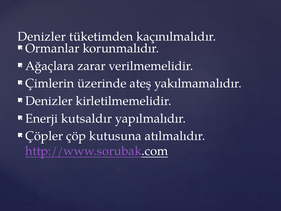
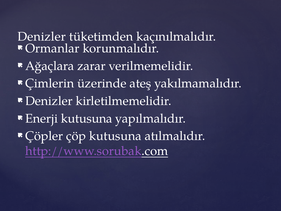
Enerji kutsaldır: kutsaldır -> kutusuna (87, 118)
